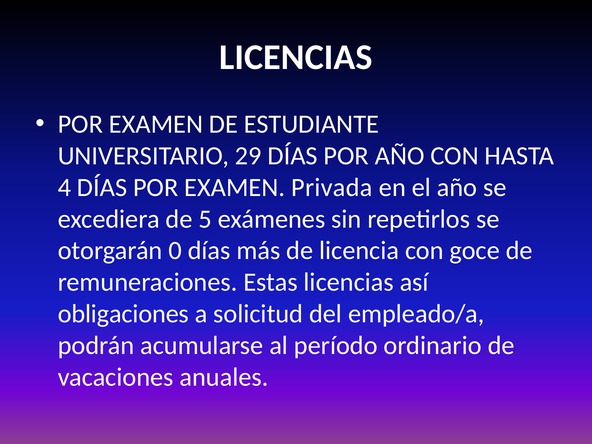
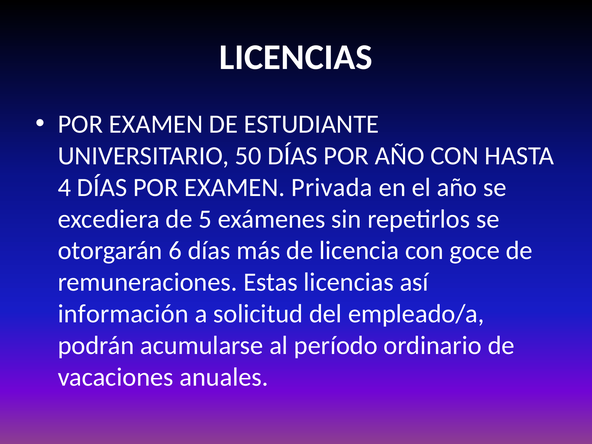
29: 29 -> 50 (248, 156)
0: 0 -> 6 (175, 251)
obligaciones: obligaciones -> información (123, 314)
